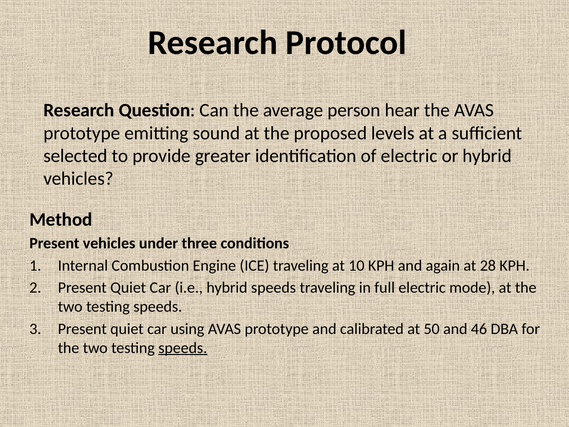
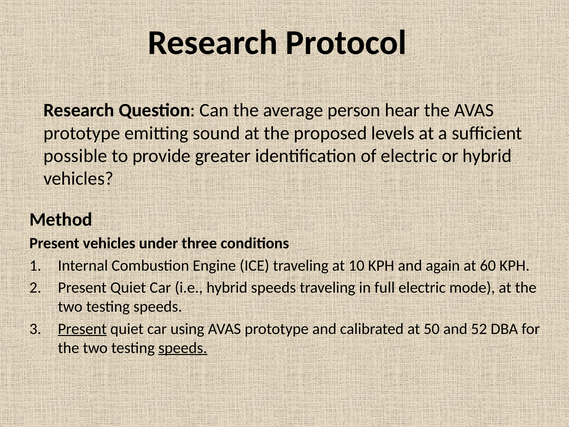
selected: selected -> possible (75, 156)
28: 28 -> 60 (488, 265)
Present underline: none -> present (82, 329)
46: 46 -> 52 (479, 329)
